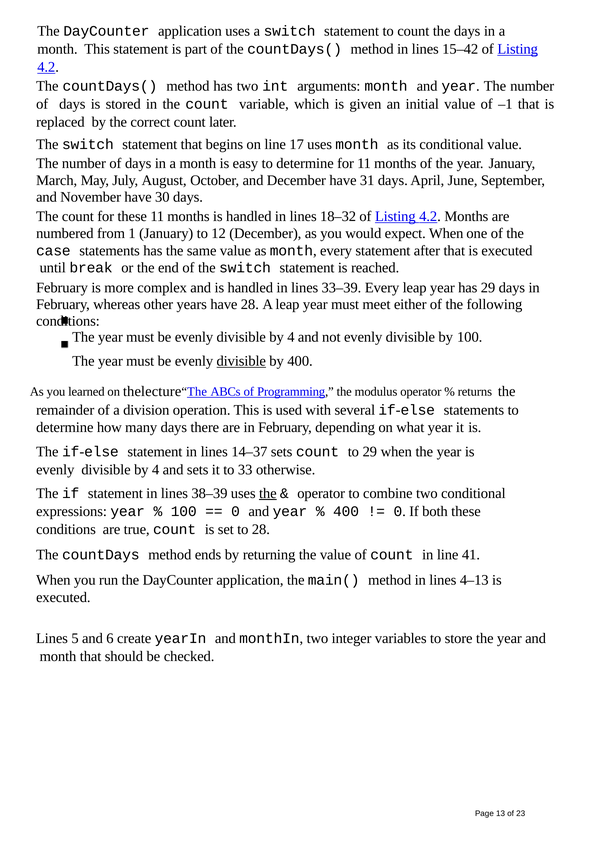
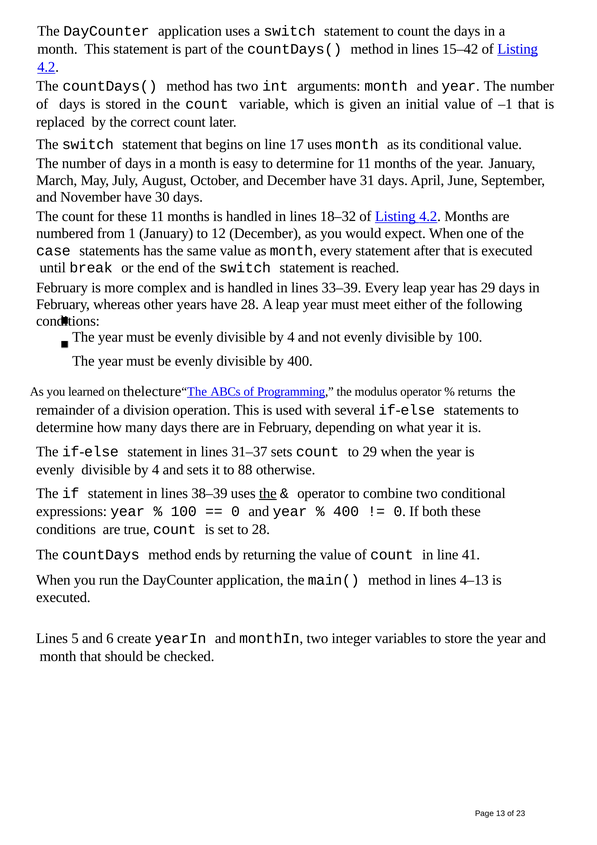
divisible underline: present -> none (241, 361)
14–37: 14–37 -> 31–37 (249, 451)
33: 33 -> 88 (245, 469)
